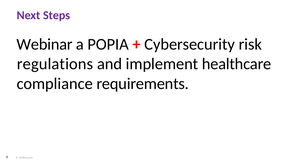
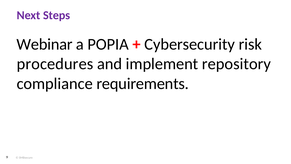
regulations: regulations -> procedures (55, 64)
healthcare: healthcare -> repository (236, 64)
